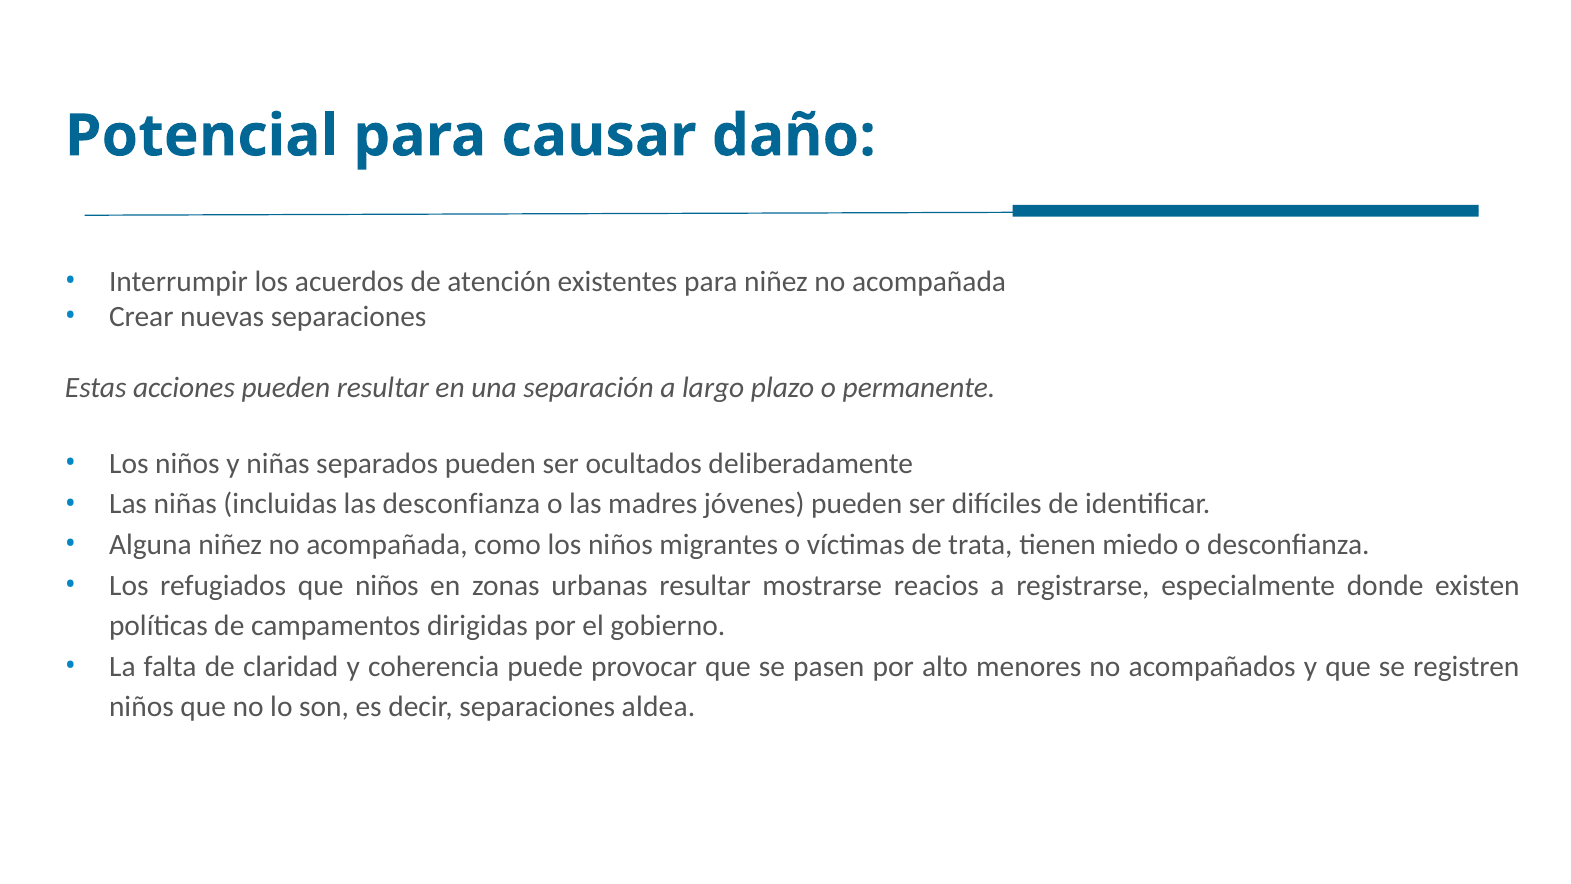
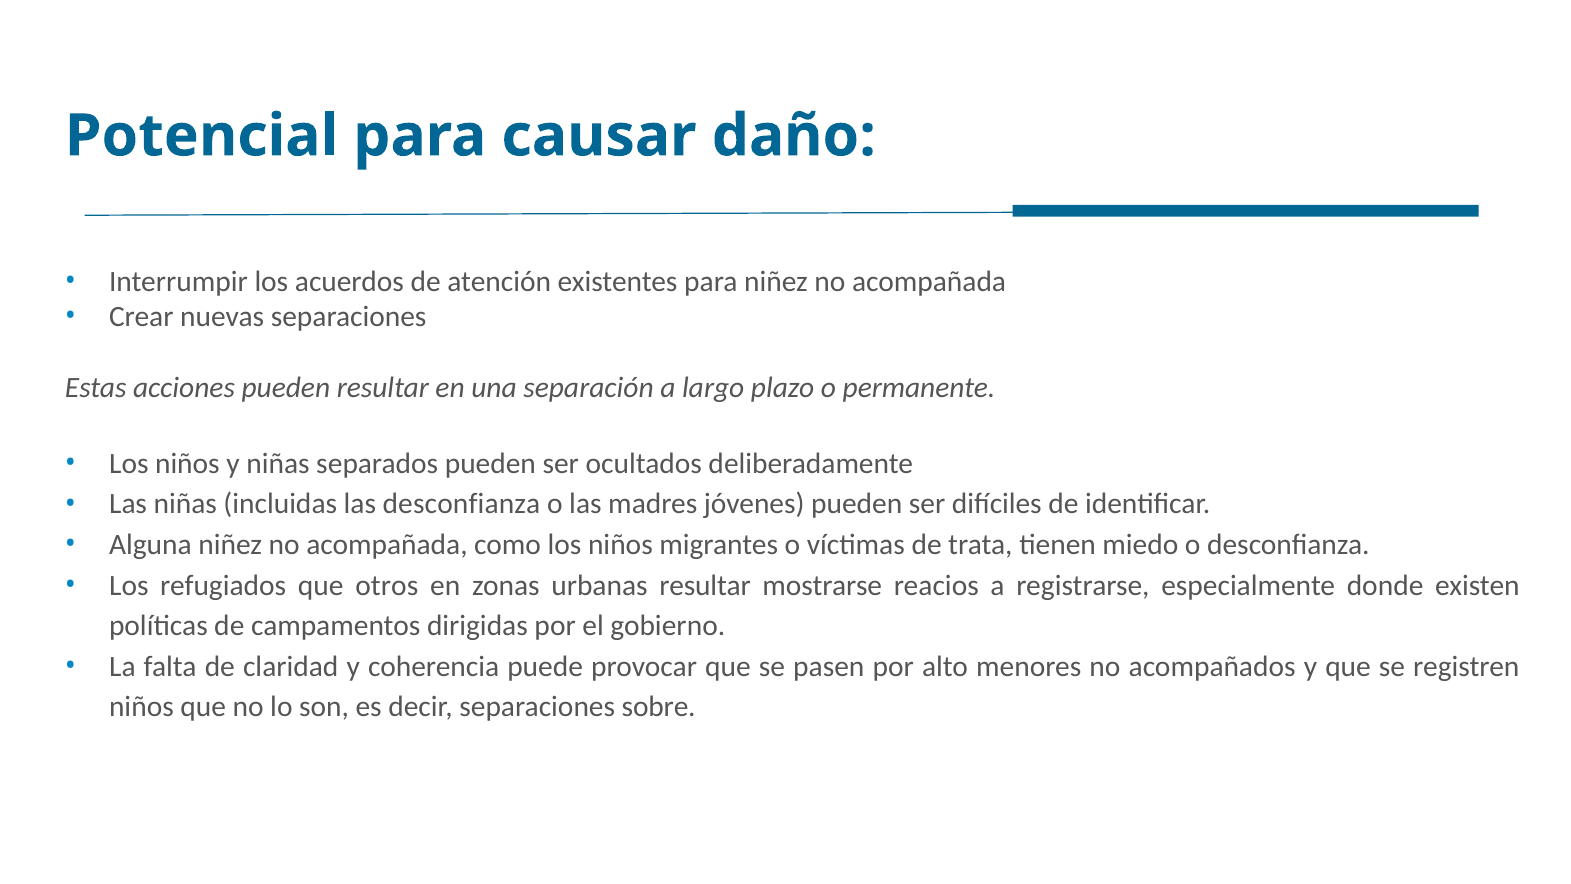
que niños: niños -> otros (387, 585)
aldea: aldea -> sobre (659, 707)
